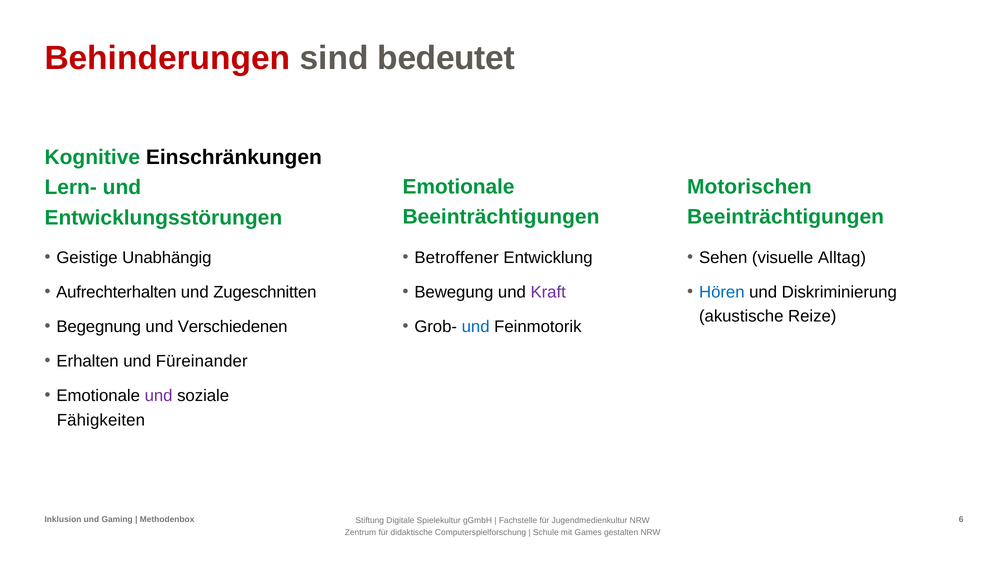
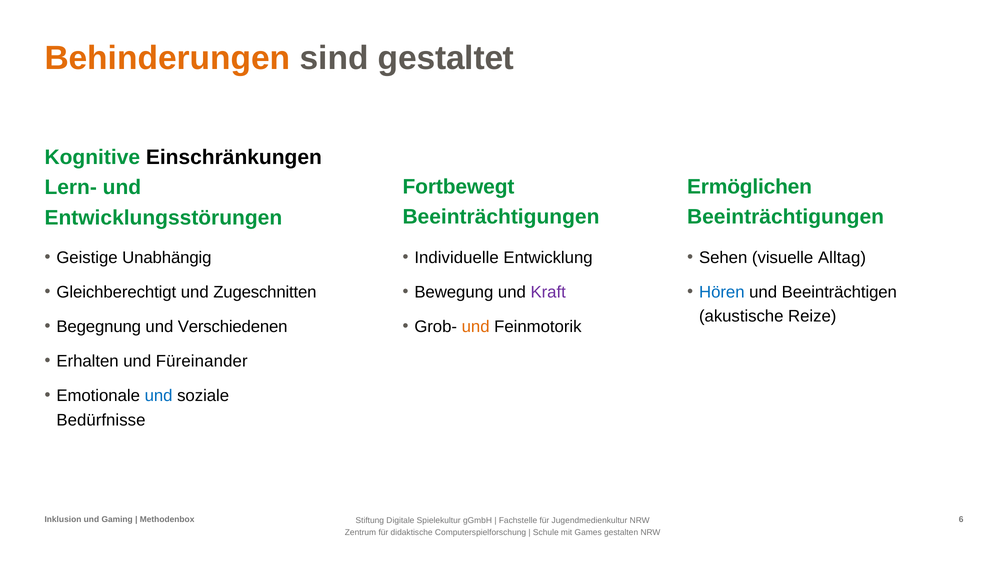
Behinderungen colour: red -> orange (167, 58)
bedeutet: bedeutet -> gestaltet (446, 58)
Emotionale: Emotionale -> Fortbewegt (458, 187)
Motorischen: Motorischen -> Ermöglichen (750, 187)
Betroffener: Betroffener -> Individuelle (457, 257)
Aufrechterhalten: Aufrechterhalten -> Gleichberechtigt (116, 292)
Diskriminierung: Diskriminierung -> Beeinträchtigen (839, 292)
und colour: blue -> orange (476, 327)
und colour: purple -> blue (159, 396)
Fähigkeiten: Fähigkeiten -> Bedürfnisse (101, 420)
